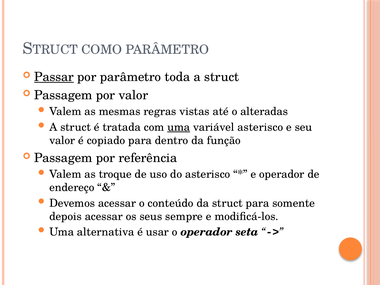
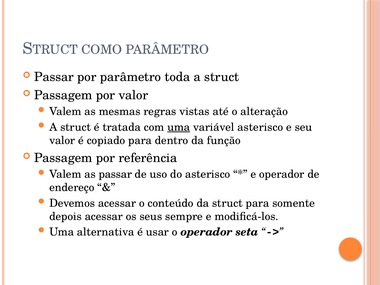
Passar underline: present -> none (54, 77)
alteradas: alteradas -> alteração (264, 112)
as troque: troque -> passar (115, 174)
